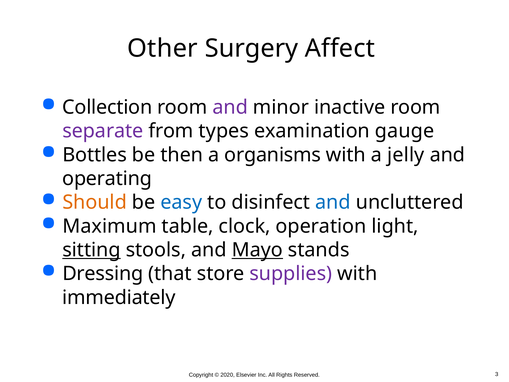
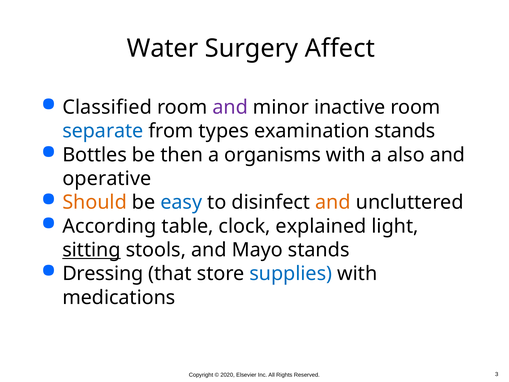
Other: Other -> Water (163, 48)
Collection: Collection -> Classified (107, 107)
separate colour: purple -> blue (103, 131)
examination gauge: gauge -> stands (405, 131)
jelly: jelly -> also (406, 155)
operating: operating -> operative (107, 178)
and colour: blue -> orange (333, 202)
Maximum: Maximum -> According (109, 226)
operation: operation -> explained (321, 226)
Mayo underline: present -> none (257, 250)
supplies colour: purple -> blue (291, 274)
immediately: immediately -> medications (119, 297)
